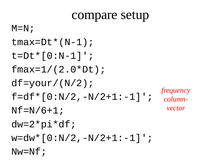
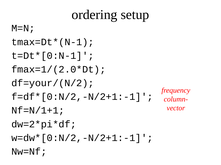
compare: compare -> ordering (95, 15)
Nf=N/6+1: Nf=N/6+1 -> Nf=N/1+1 (38, 111)
